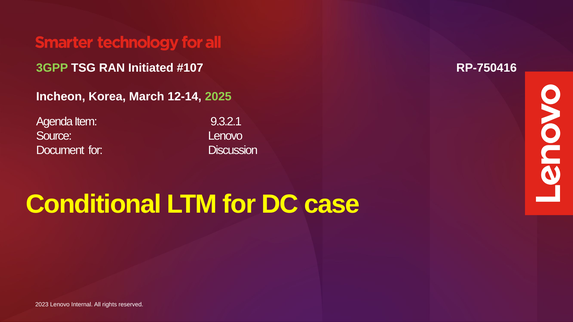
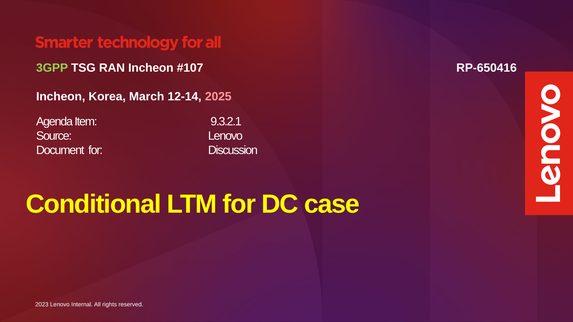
RAN Initiated: Initiated -> Incheon (151, 68)
RP-750416: RP-750416 -> RP-650416 (487, 68)
2025 colour: light green -> pink (218, 97)
